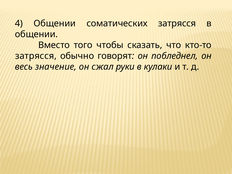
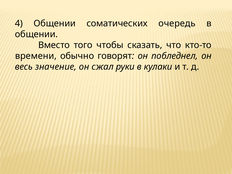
соматических затрясся: затрясся -> очередь (177, 23)
затрясся: затрясся -> времени (36, 56)
